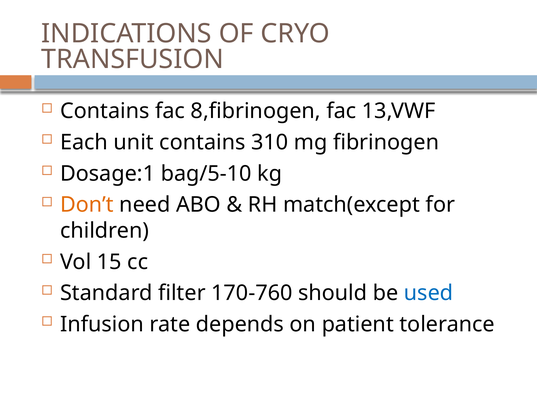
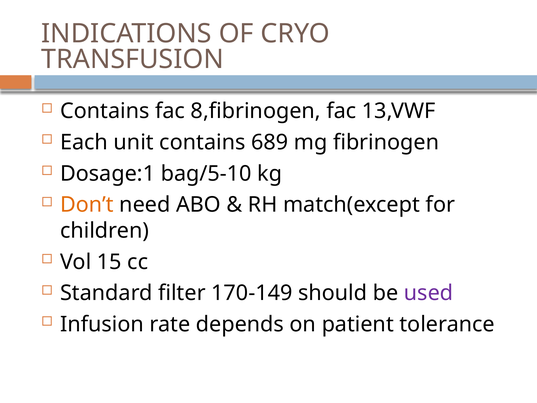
310: 310 -> 689 (270, 142)
170-760: 170-760 -> 170-149 (252, 293)
used colour: blue -> purple (429, 293)
